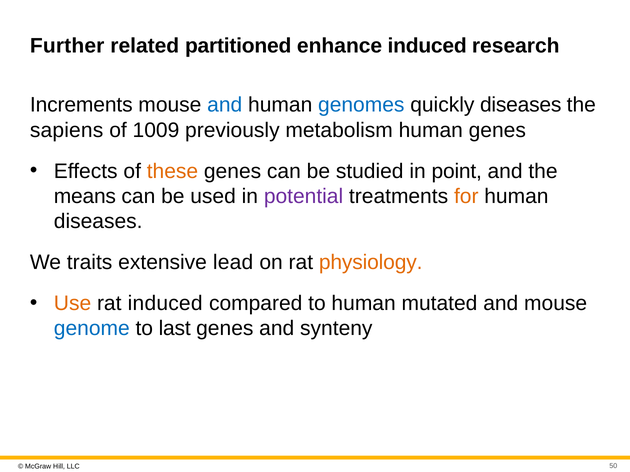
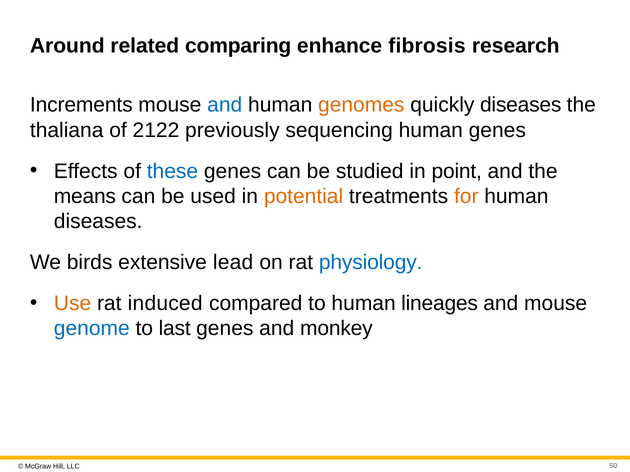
Further: Further -> Around (67, 46)
partitioned: partitioned -> comparing (238, 46)
enhance induced: induced -> fibrosis (427, 46)
genomes colour: blue -> orange (361, 105)
sapiens: sapiens -> thaliana (67, 130)
1009: 1009 -> 2122 (156, 130)
metabolism: metabolism -> sequencing (339, 130)
these colour: orange -> blue (172, 171)
potential colour: purple -> orange (304, 197)
traits: traits -> birds (90, 263)
physiology colour: orange -> blue (371, 263)
mutated: mutated -> lineages (440, 304)
synteny: synteny -> monkey (336, 329)
